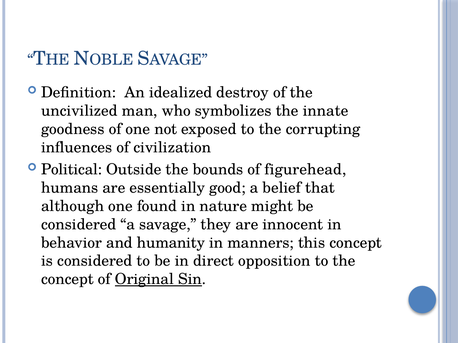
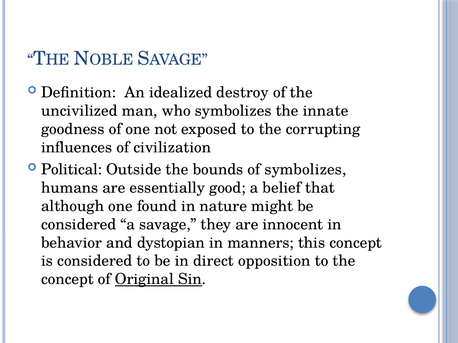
of figurehead: figurehead -> symbolizes (305, 170)
humanity: humanity -> dystopian (171, 243)
